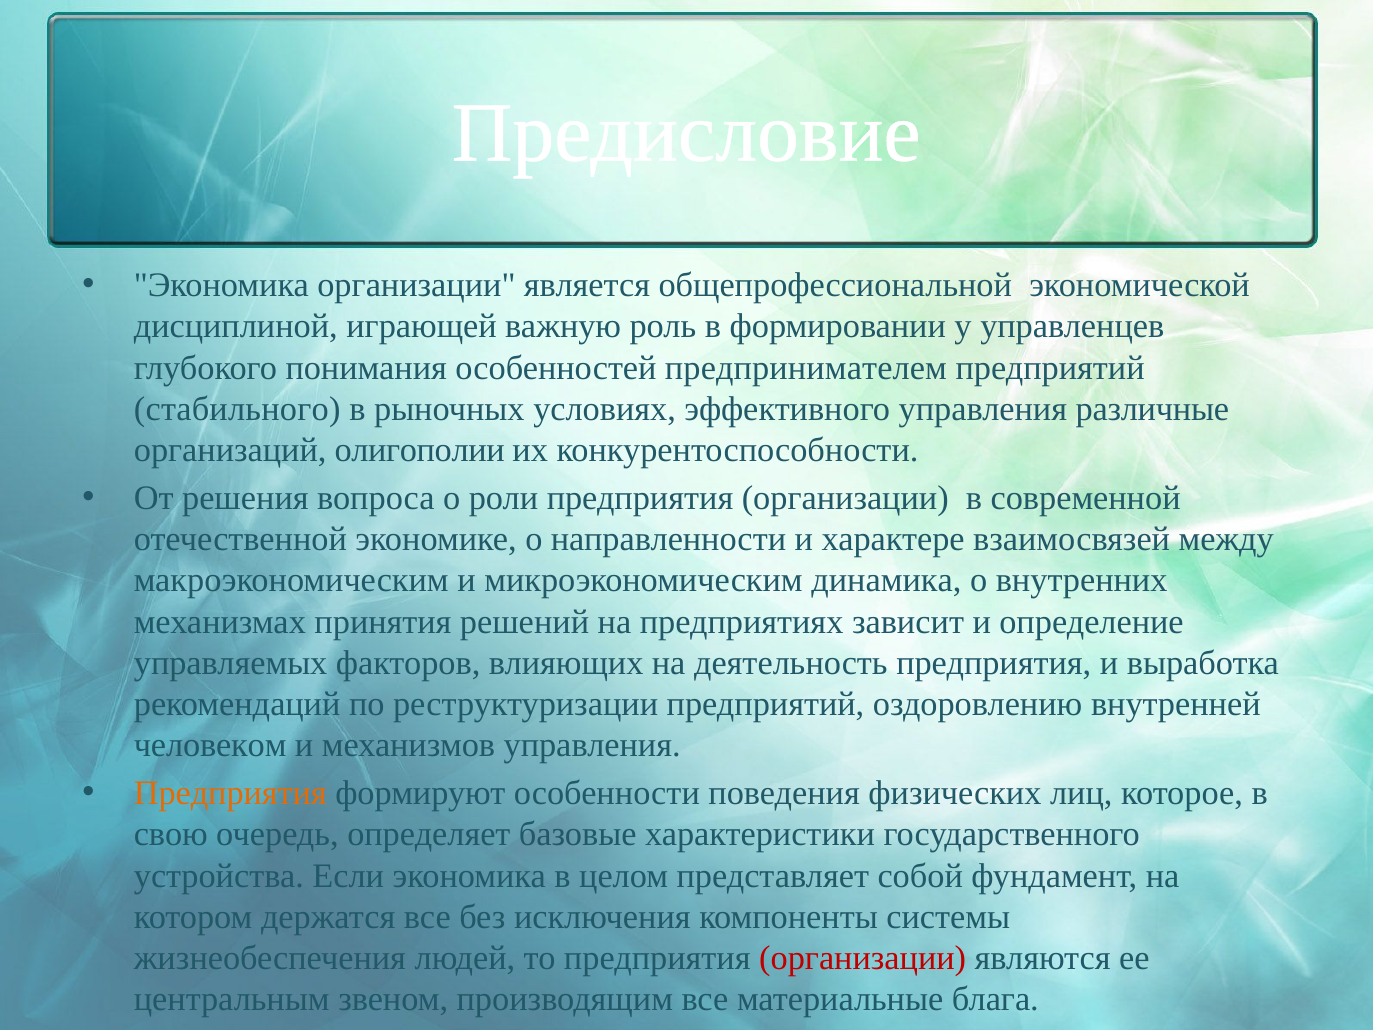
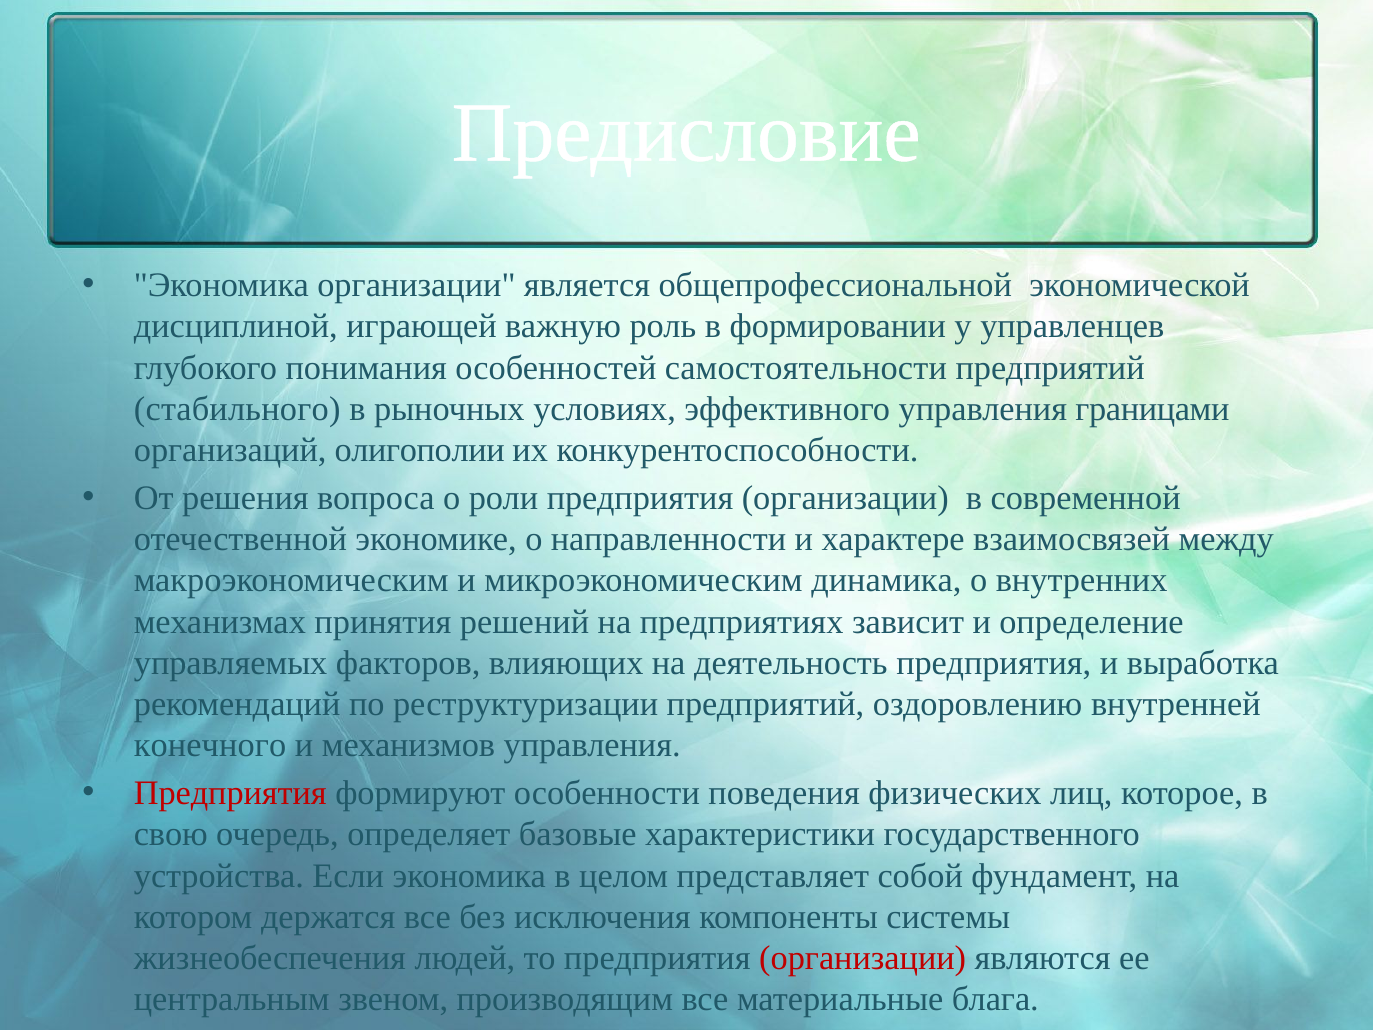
предпринимателем: предпринимателем -> самостоятельности (806, 368)
различные: различные -> границами (1152, 409)
человеком: человеком -> конечного (210, 745)
Предприятия colour: orange -> red (230, 793)
